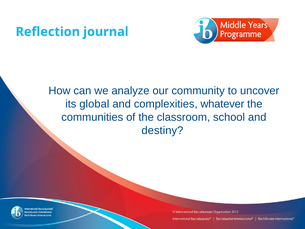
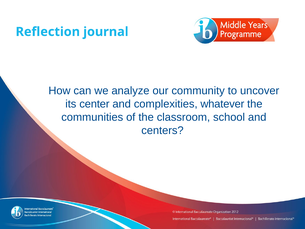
global: global -> center (94, 104)
destiny: destiny -> centers (162, 130)
